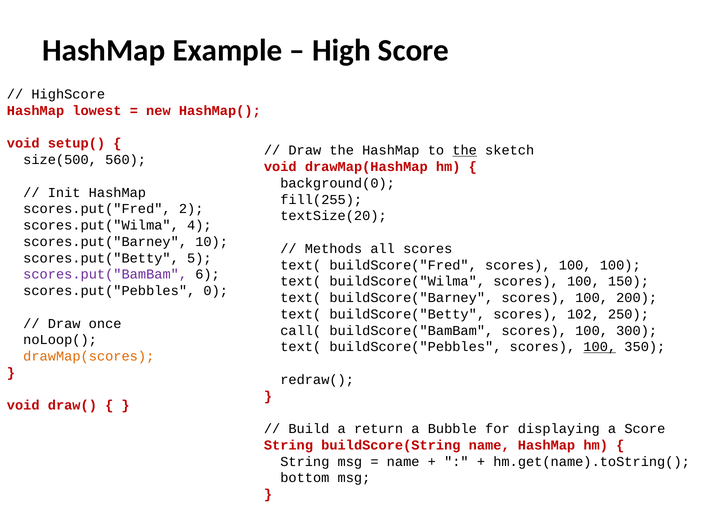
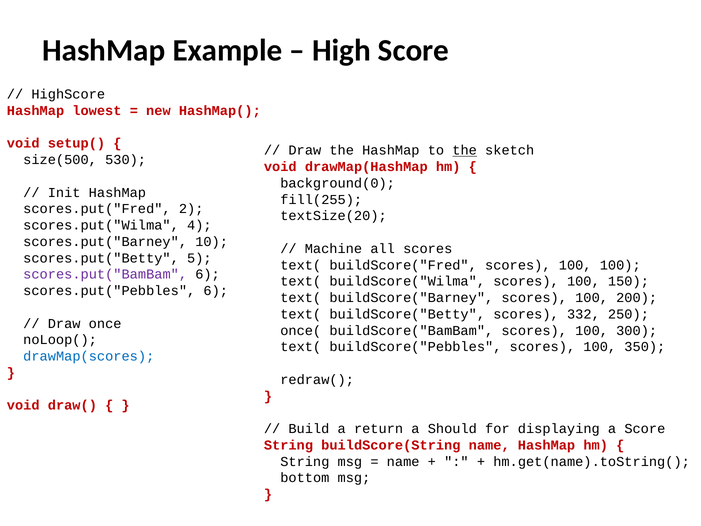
560: 560 -> 530 (126, 160)
Methods: Methods -> Machine (333, 249)
scores.put("Pebbles 0: 0 -> 6 (216, 291)
102: 102 -> 332 (583, 314)
call(: call( -> once( (301, 330)
100 underline: present -> none (600, 347)
drawMap(scores colour: orange -> blue (89, 356)
Bubble: Bubble -> Should (452, 429)
